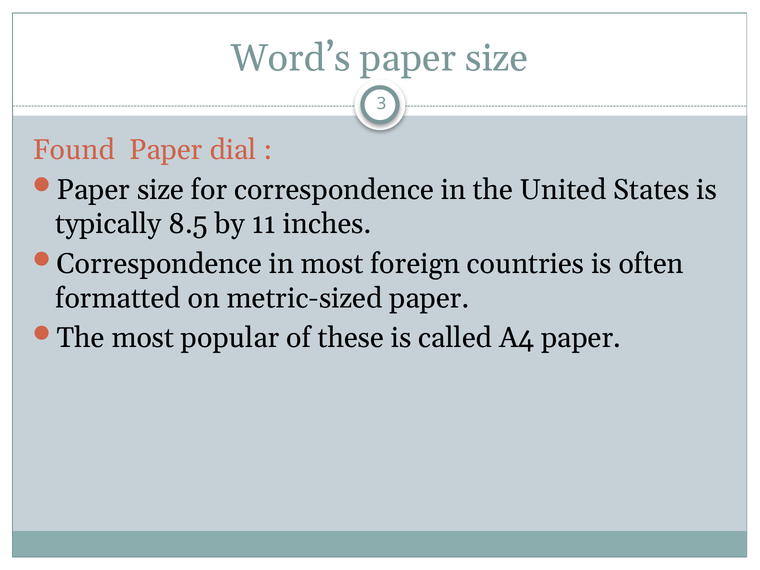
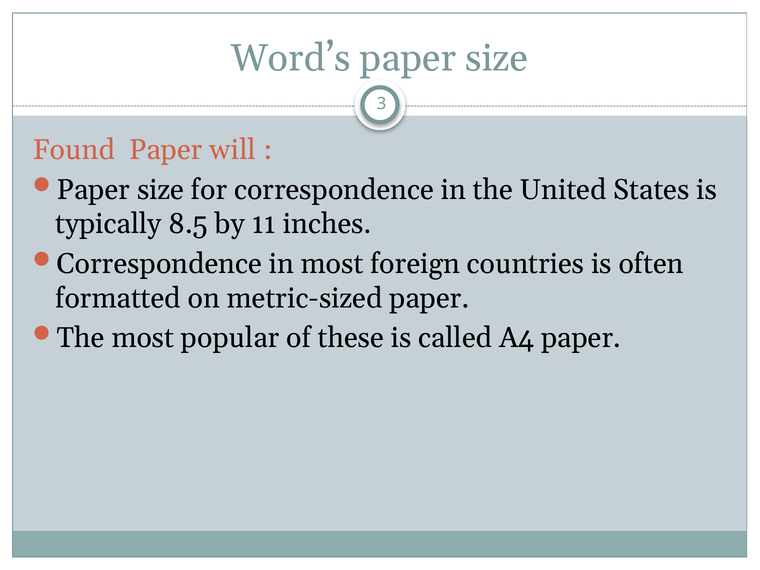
dial: dial -> will (233, 150)
